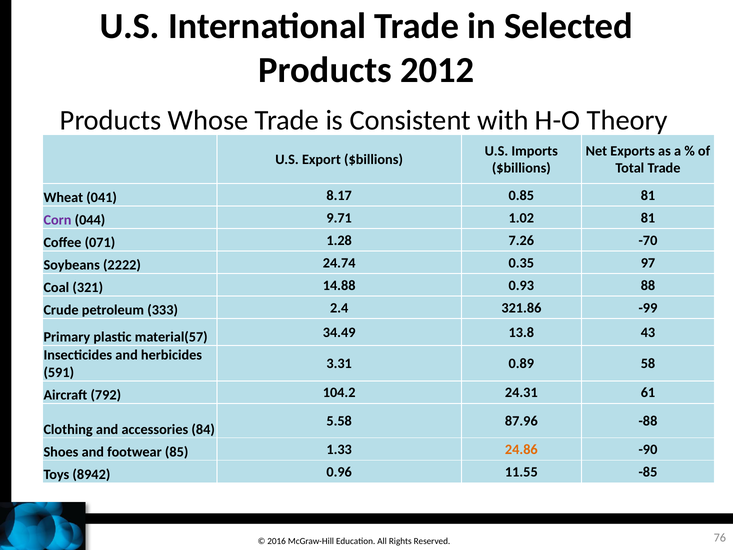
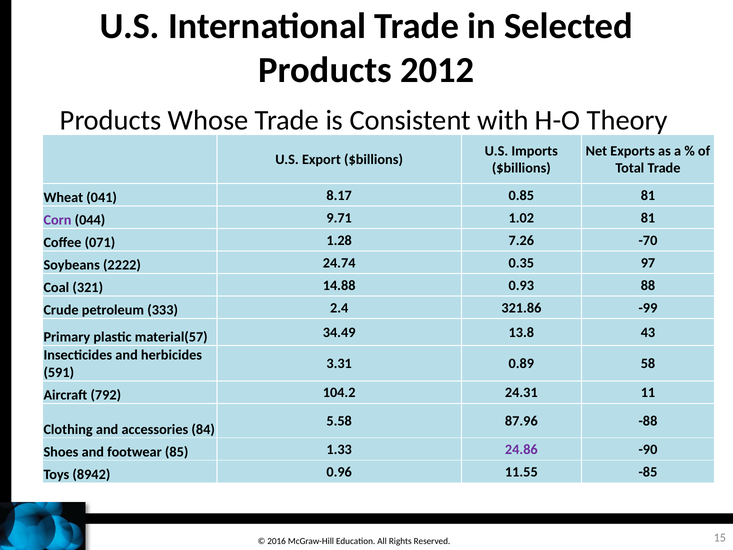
61: 61 -> 11 (648, 393)
24.86 colour: orange -> purple (521, 449)
76: 76 -> 15 (720, 538)
